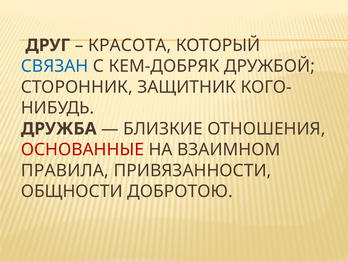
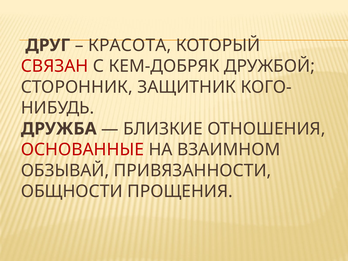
СВЯЗАН colour: blue -> red (55, 66)
ПРАВИЛА: ПРАВИЛА -> ОБЗЫВАЙ (65, 171)
ДОБРОТОЮ: ДОБРОТОЮ -> ПРОЩЕНИЯ (180, 191)
